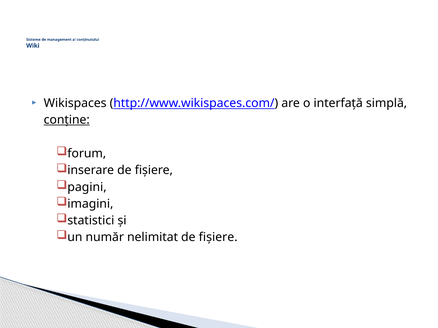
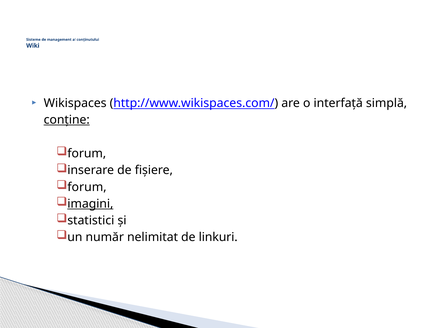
pagini: pagini -> forum (87, 187)
imagini underline: none -> present (90, 204)
nelimitat de fișiere: fișiere -> linkuri (218, 237)
